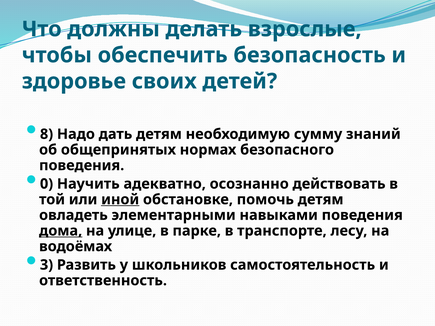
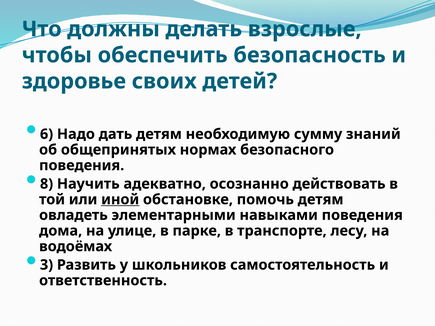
8: 8 -> 6 (47, 134)
0: 0 -> 8 (47, 184)
дома underline: present -> none (61, 231)
